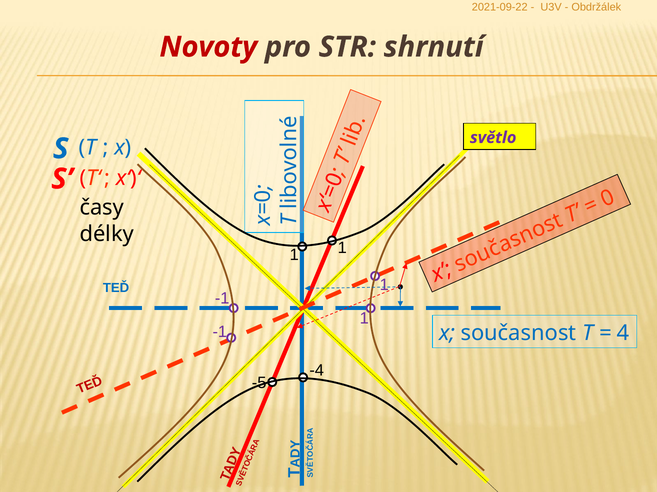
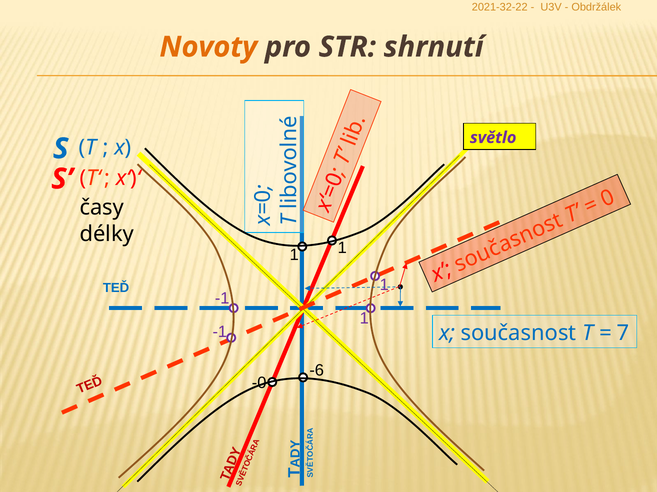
2021-09-22: 2021-09-22 -> 2021-32-22 (500, 7)
Novoty colour: red -> orange (208, 47)
4: 4 -> 7 (623, 333)
-4: -4 -> -6 (317, 371)
-5: -5 -> -0 (259, 384)
